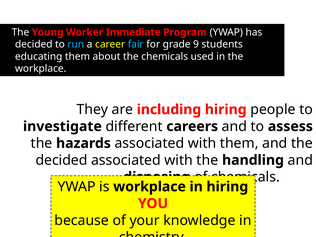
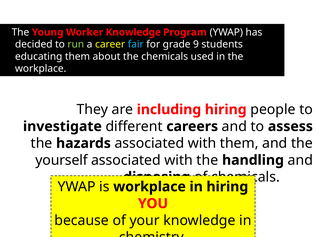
Worker Immediate: Immediate -> Knowledge (133, 32)
run colour: light blue -> light green (76, 44)
decided: decided -> yourself (62, 160)
